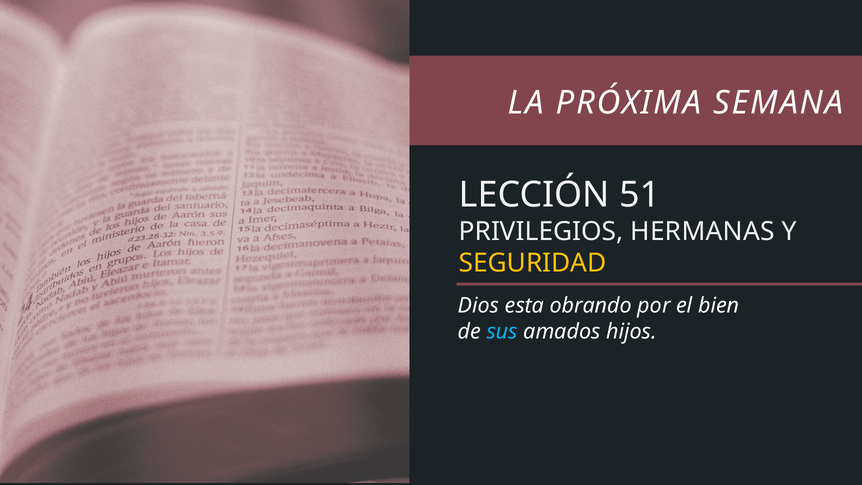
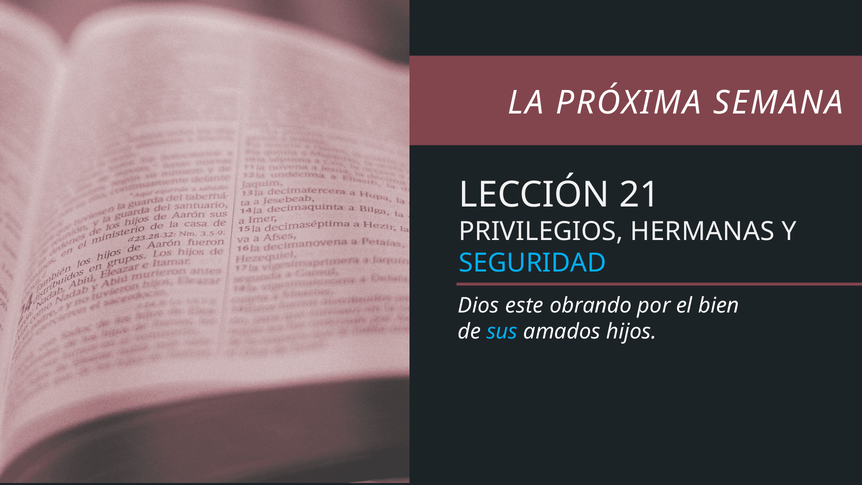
51: 51 -> 21 (640, 195)
SEGURIDAD colour: yellow -> light blue (533, 263)
esta: esta -> este (524, 305)
